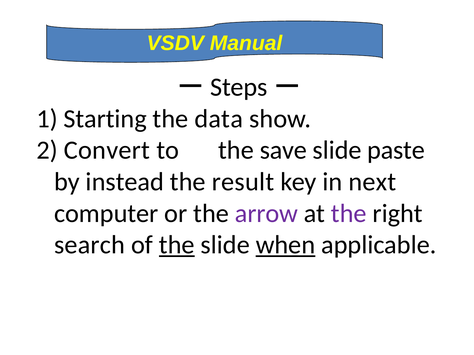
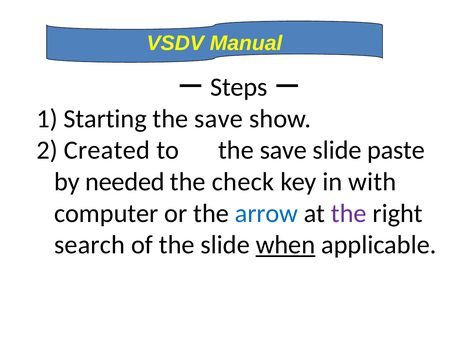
data: data -> save (219, 119)
Convert: Convert -> Created (107, 150)
instead: instead -> needed (125, 182)
result: result -> check (243, 182)
next: next -> with (372, 182)
arrow colour: purple -> blue (266, 214)
the underline: present -> none (177, 245)
